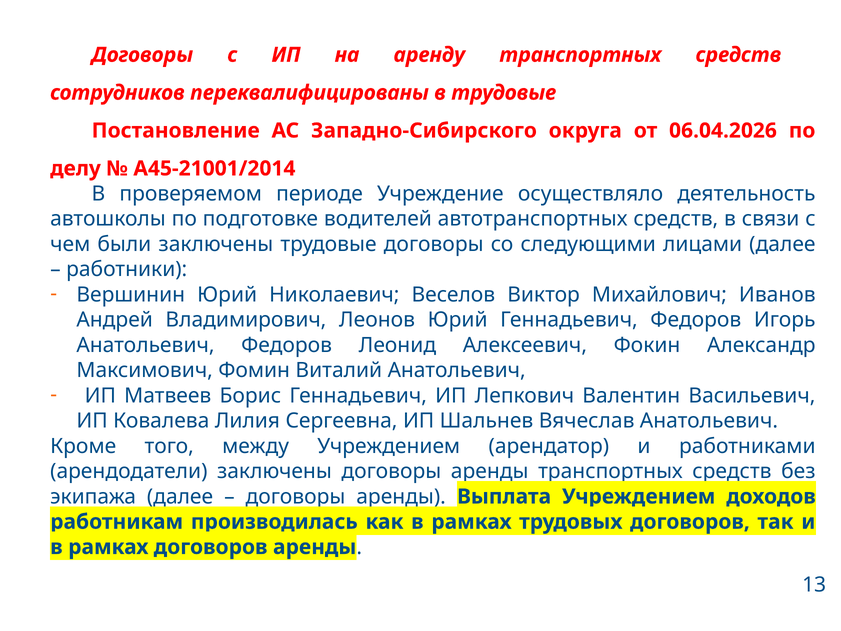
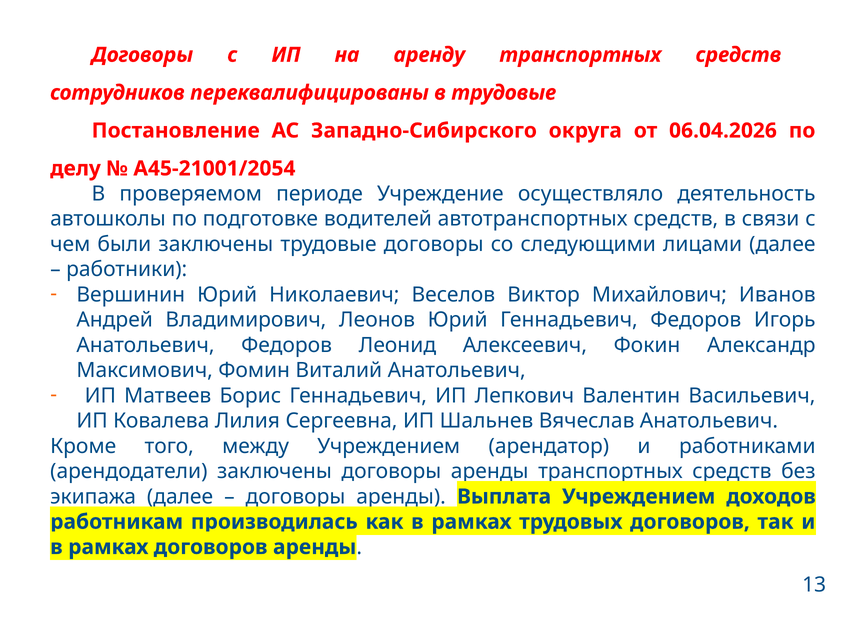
А45-21001/2014: А45-21001/2014 -> А45-21001/2054 (214, 168)
